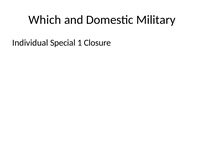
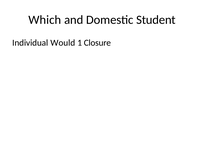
Military: Military -> Student (156, 20)
Special: Special -> Would (63, 43)
